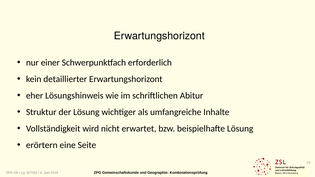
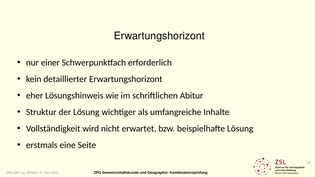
erörtern: erörtern -> erstmals (42, 145)
